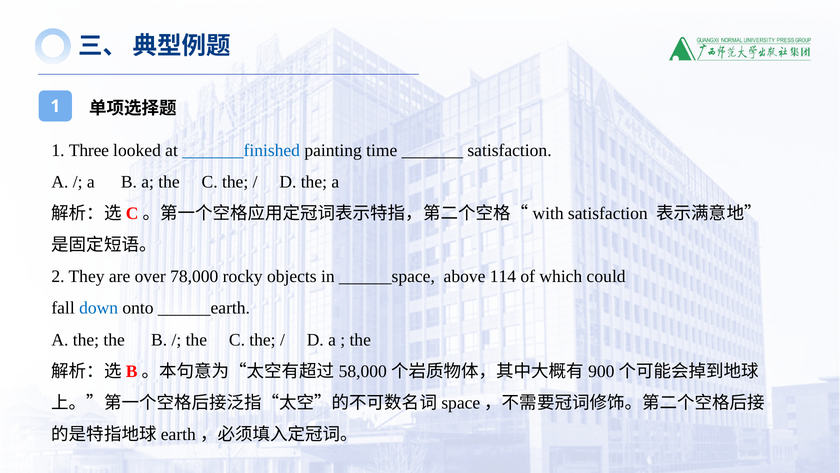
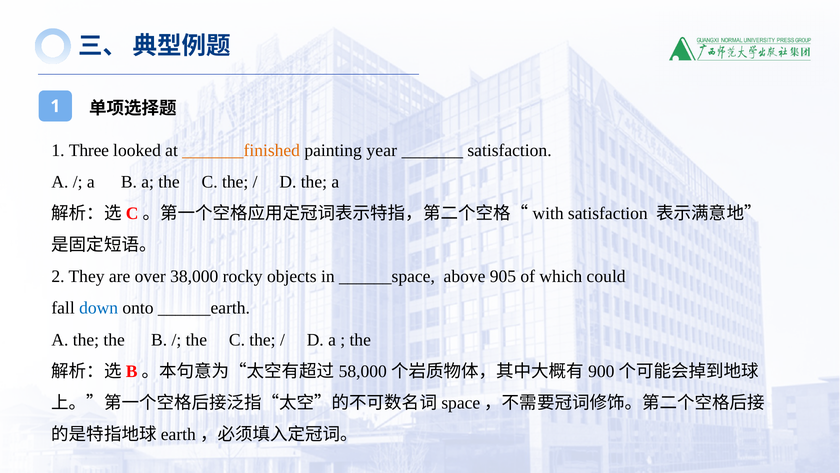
_______finished colour: blue -> orange (241, 150)
time: time -> year (382, 150)
78,000: 78,000 -> 38,000 (194, 276)
114: 114 -> 905 (503, 276)
